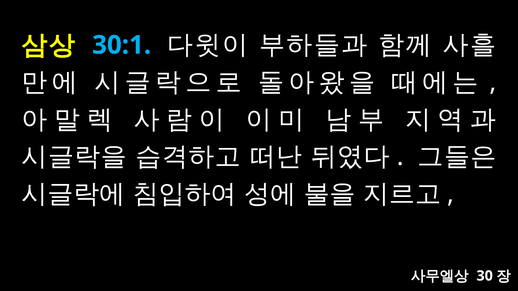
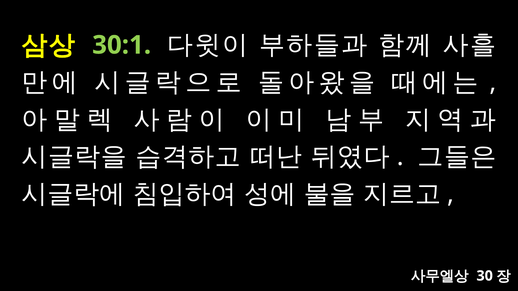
30:1 colour: light blue -> light green (122, 45)
